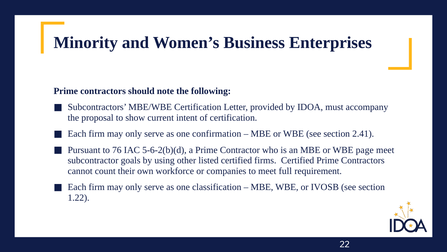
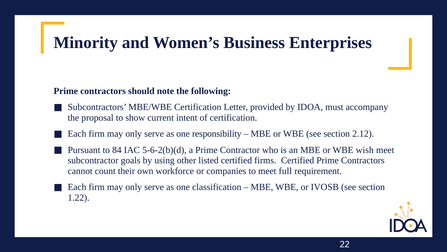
confirmation: confirmation -> responsibility (217, 134)
2.41: 2.41 -> 2.12 (363, 134)
76: 76 -> 84 (117, 150)
page: page -> wish (365, 150)
